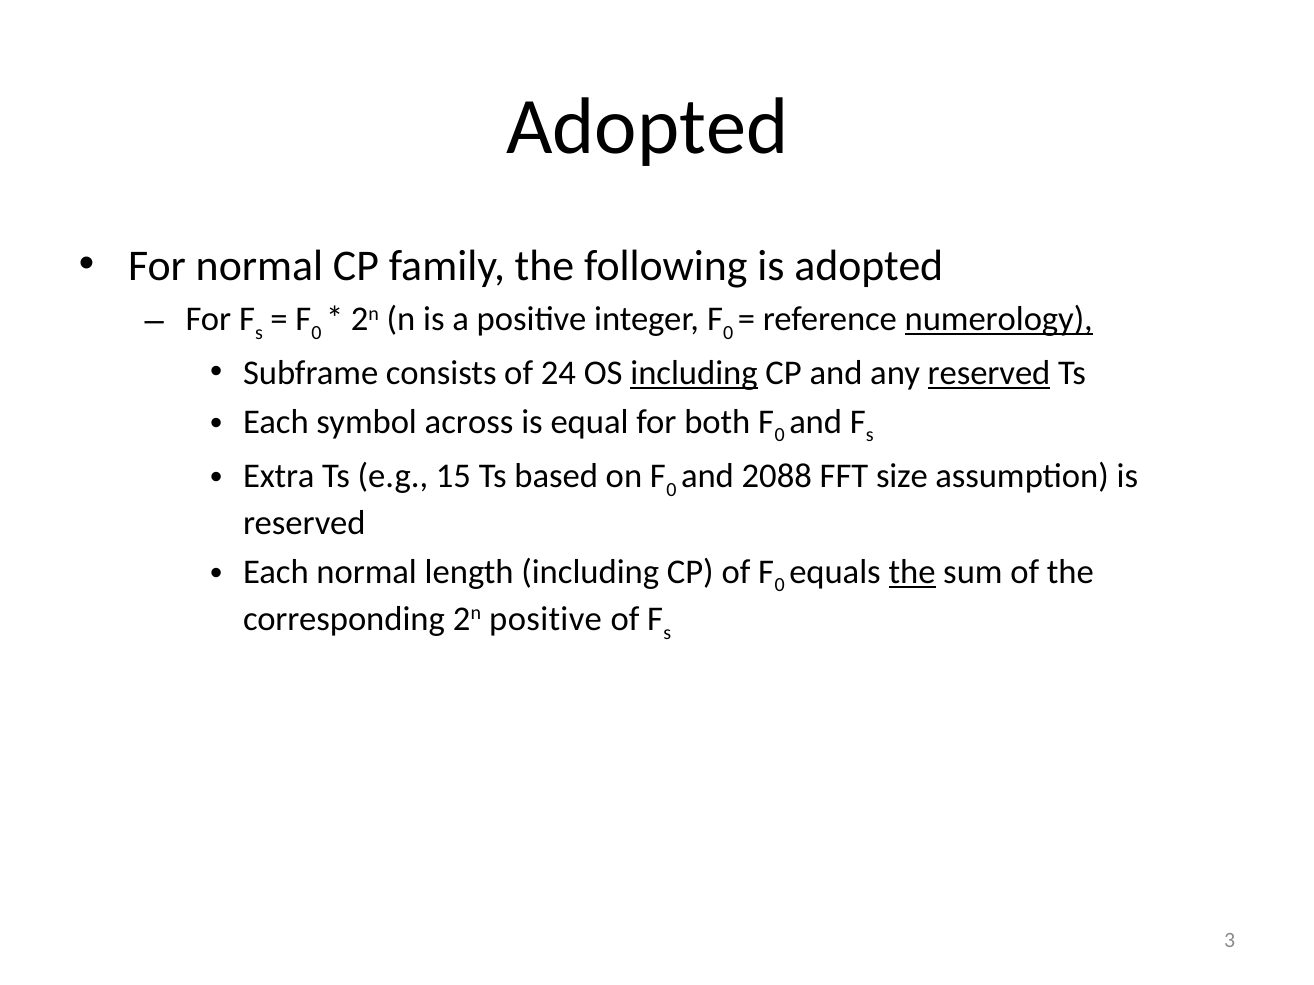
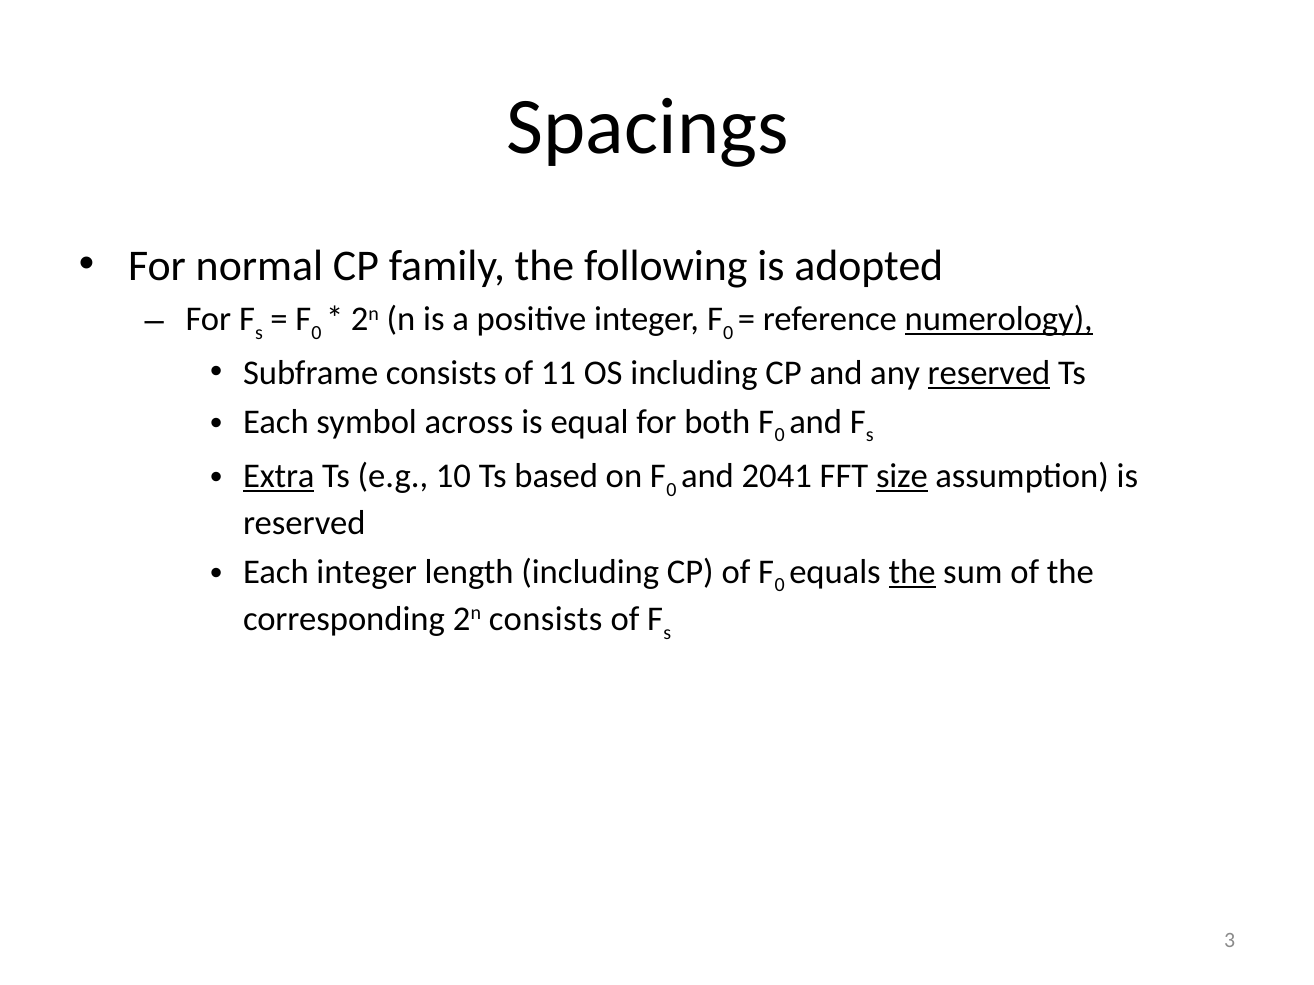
Adopted: Adopted -> Spacings (648, 127)
24: 24 -> 11 (558, 373)
including underline: present -> none (694, 373)
Extra underline: none -> present (279, 476)
15: 15 -> 10 (453, 476)
2088: 2088 -> 2041 (777, 476)
size underline: none -> present (902, 476)
Each normal: normal -> integer (367, 572)
2n positive: positive -> consists (546, 619)
